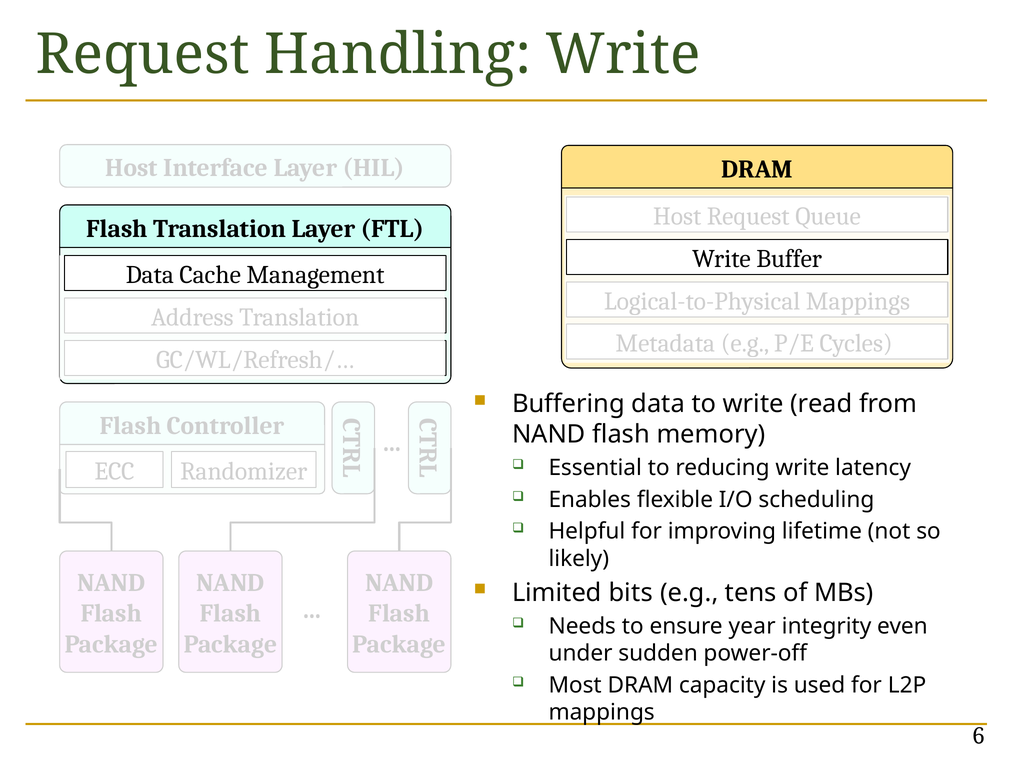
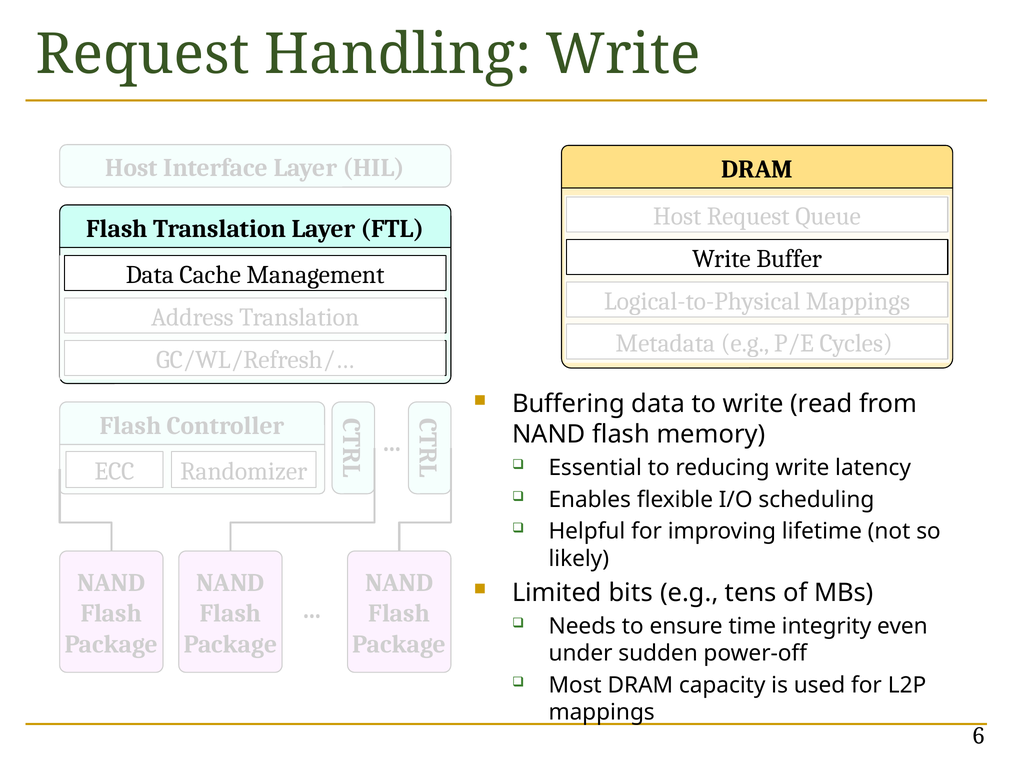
year: year -> time (752, 626)
